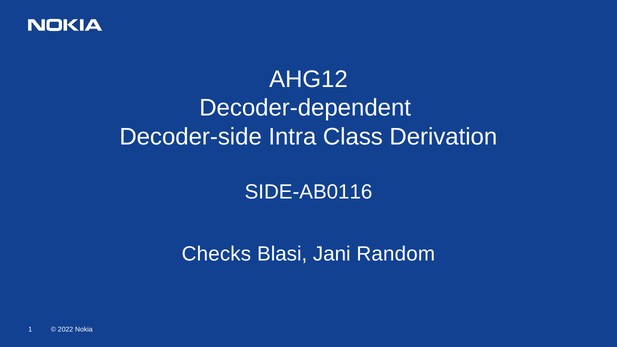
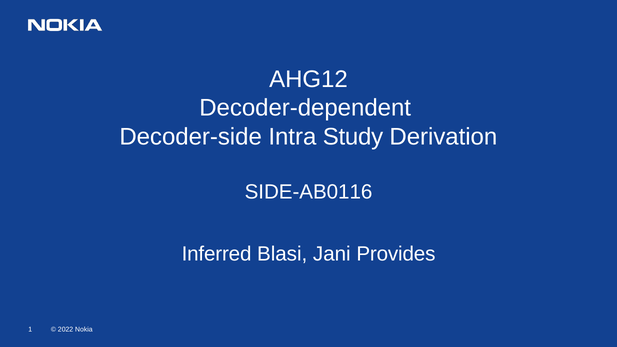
Class: Class -> Study (353, 137)
Checks: Checks -> Inferred (217, 254)
Random: Random -> Provides (396, 254)
